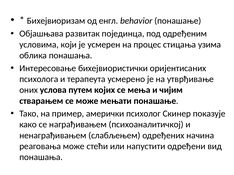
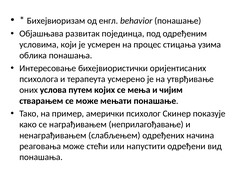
психоаналитичкој: психоаналитичкој -> неприлагођавање (146, 125)
